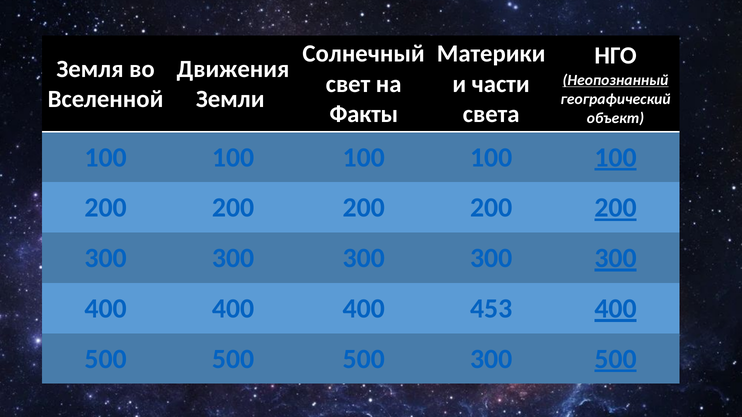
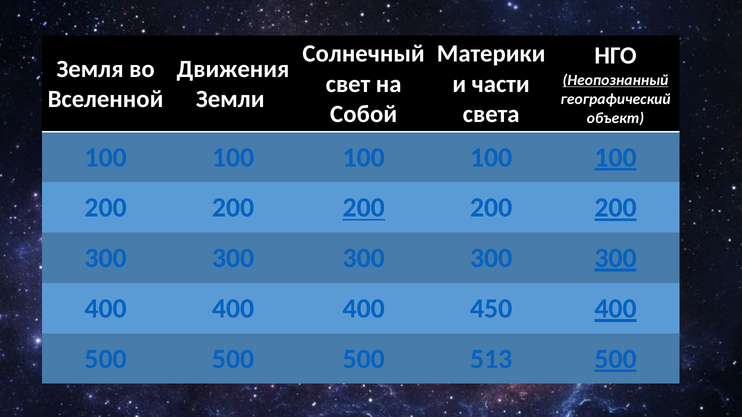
Факты: Факты -> Собой (364, 114)
200 underline: none -> present (364, 208)
453: 453 -> 450 (491, 309)
500 300: 300 -> 513 (491, 359)
